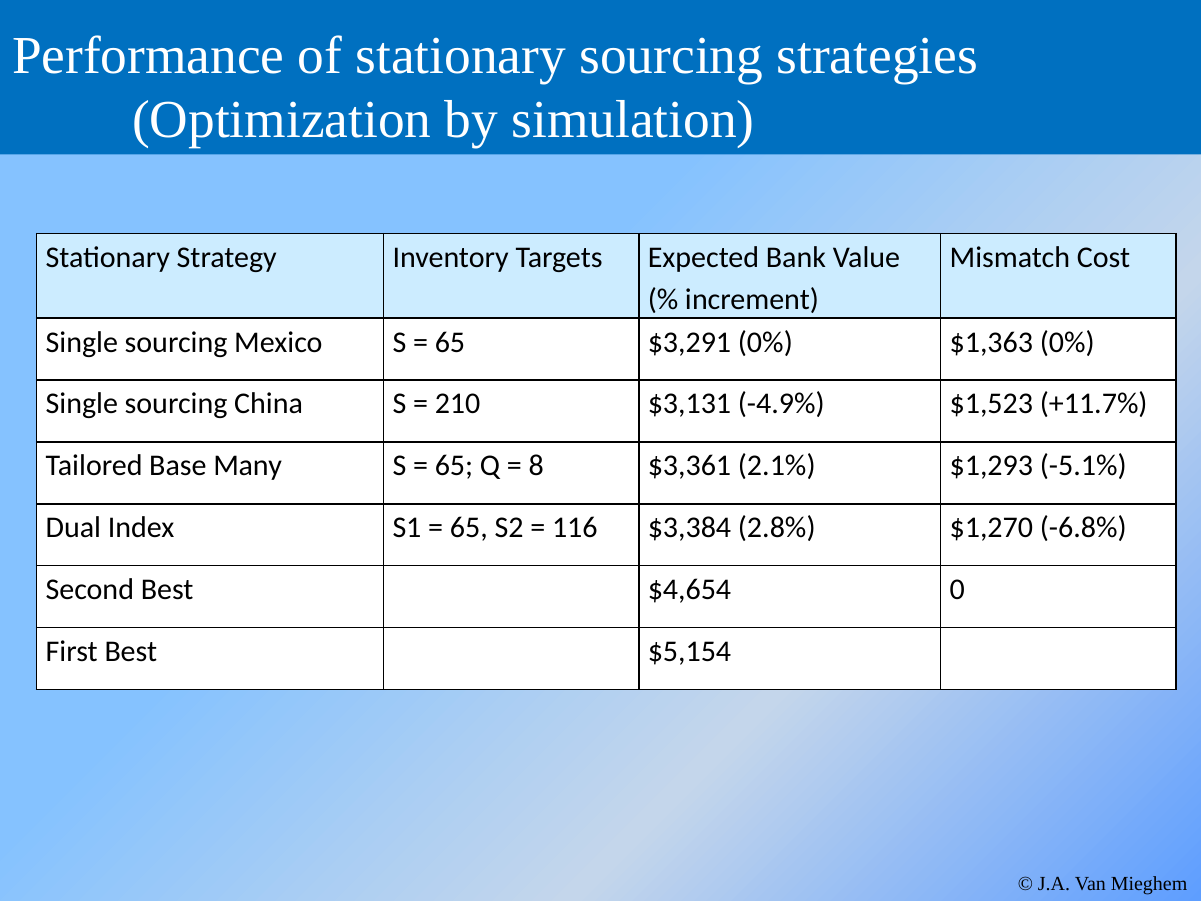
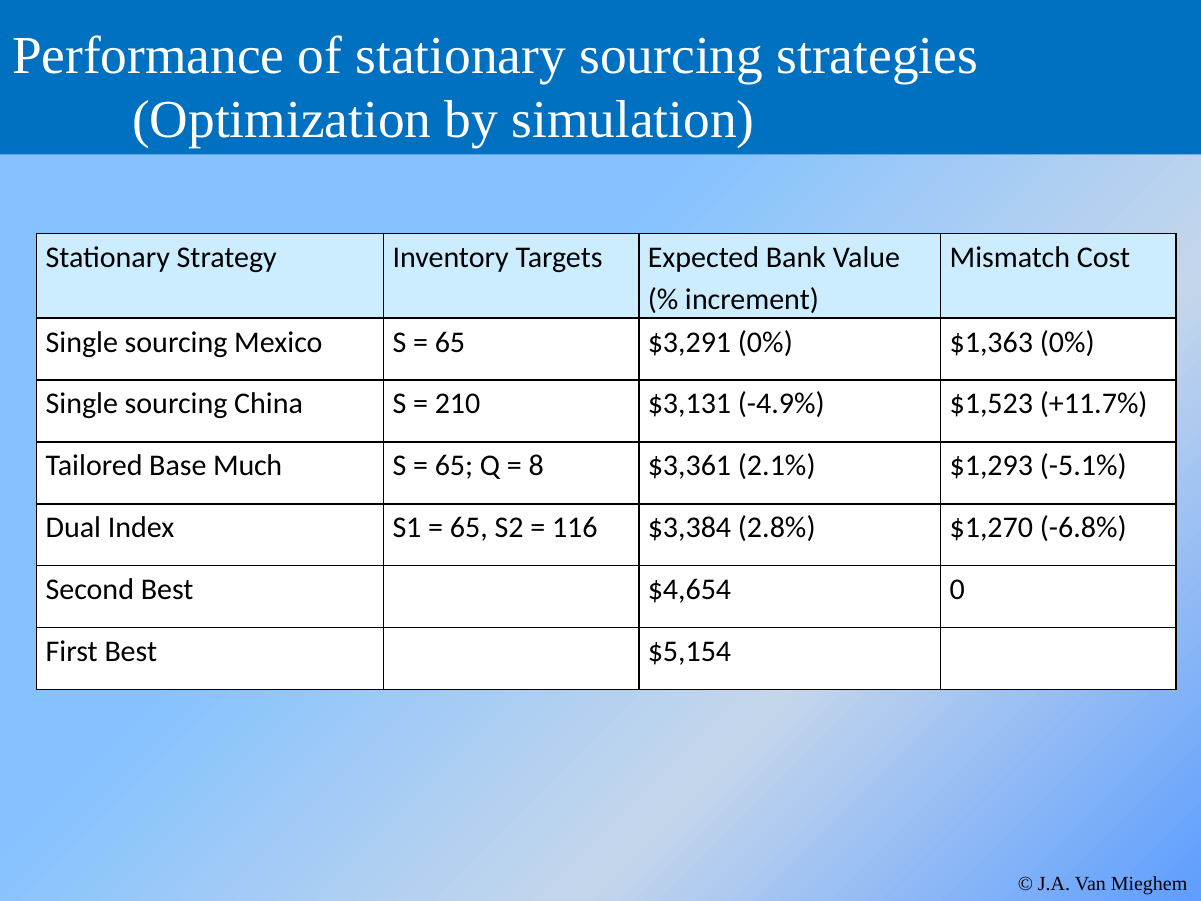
Many: Many -> Much (248, 466)
